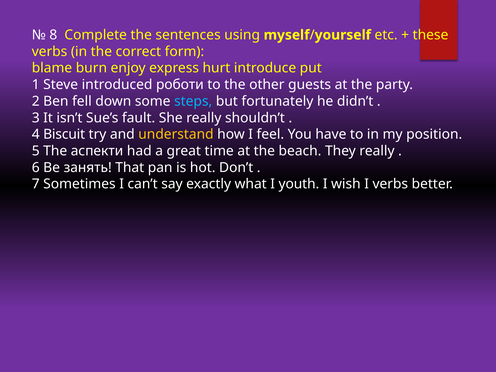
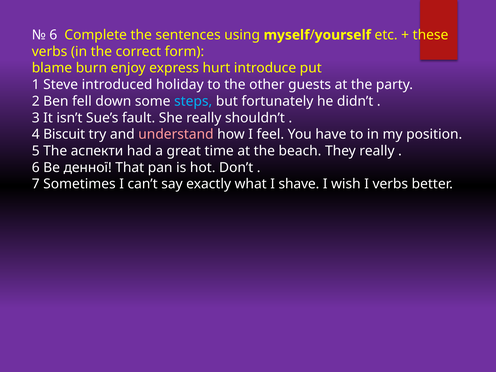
8: 8 -> 6 (53, 35)
роботи: роботи -> holiday (180, 85)
understand colour: yellow -> pink (176, 134)
занять: занять -> денної (88, 167)
youth: youth -> shave (299, 184)
